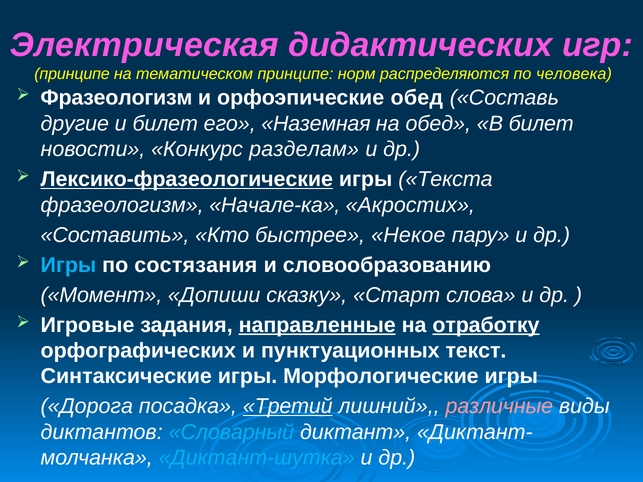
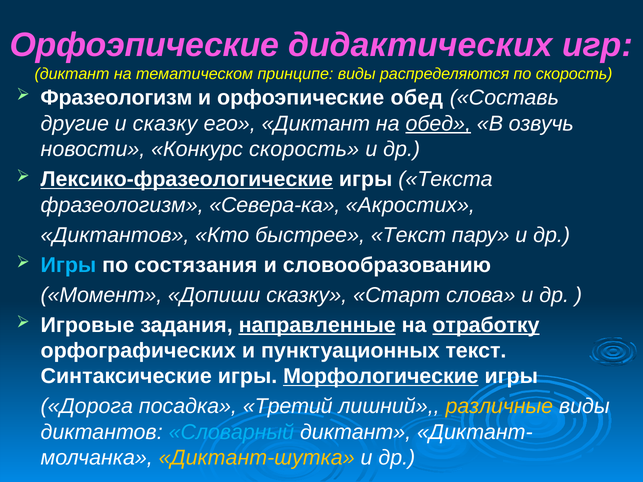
Электрическая: Электрическая -> Орфоэпические (144, 45)
принципе: принципе -> диктант (72, 74)
принципе норм: норм -> виды (357, 74)
по человека: человека -> скорость (574, 74)
и билет: билет -> сказку (165, 124)
его Наземная: Наземная -> Диктант (316, 124)
обед underline: none -> present (438, 124)
В билет: билет -> озвучь (541, 124)
Конкурс разделам: разделам -> скорость (304, 149)
Начале-ка: Начале-ка -> Севера-ка (275, 205)
Составить: Составить -> Диктантов (115, 235)
быстрее Некое: Некое -> Текст (408, 235)
Морфологические underline: none -> present (381, 377)
Третий underline: present -> none (288, 407)
различные colour: pink -> yellow (499, 407)
Диктант-шутка colour: light blue -> yellow (257, 458)
